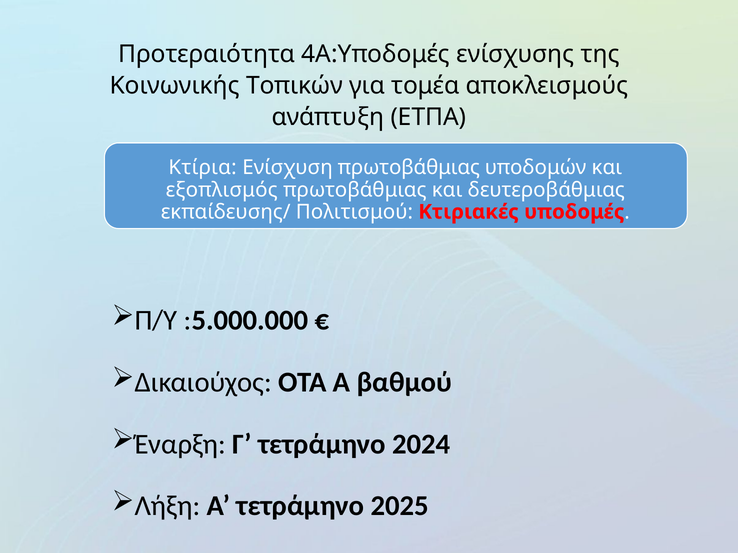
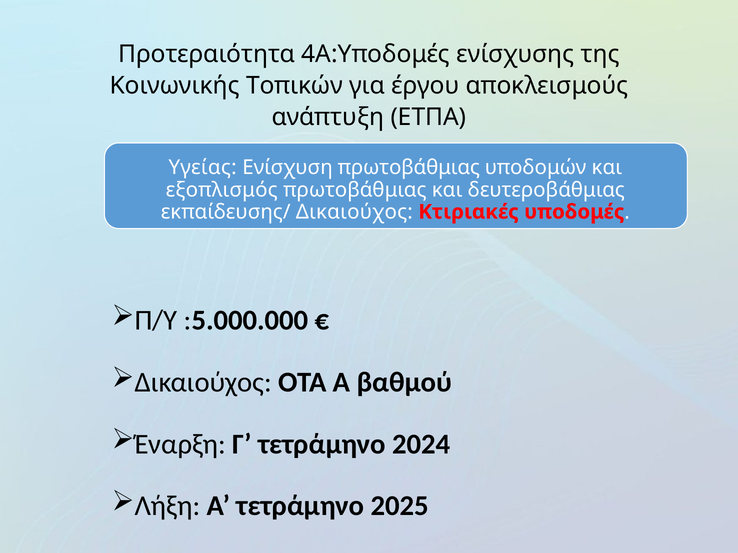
τομέα: τομέα -> έργου (425, 86)
Κτίρια: Κτίρια -> Υγείας (203, 168)
εκπαίδευσης/ Πολιτισμού: Πολιτισμού -> Δικαιούχος (354, 212)
